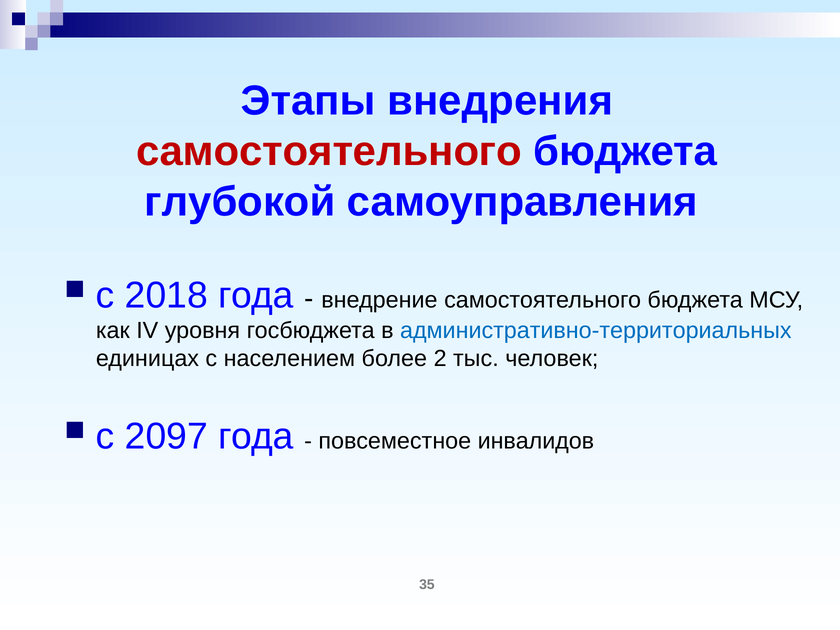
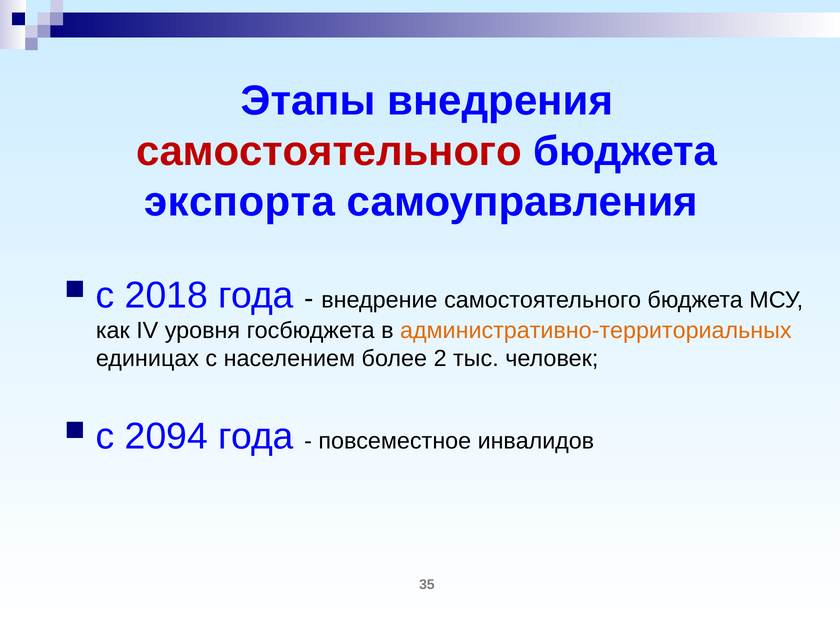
глубокой: глубокой -> экспорта (240, 202)
административно-территориальных colour: blue -> orange (596, 331)
2097: 2097 -> 2094 (166, 436)
